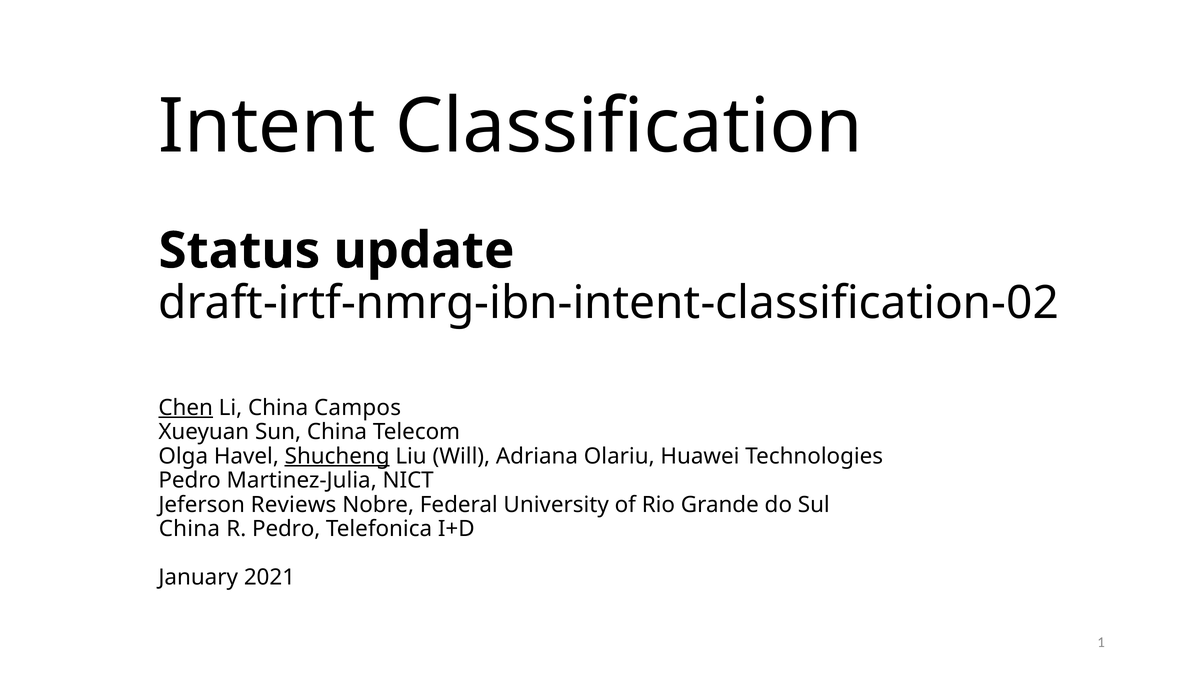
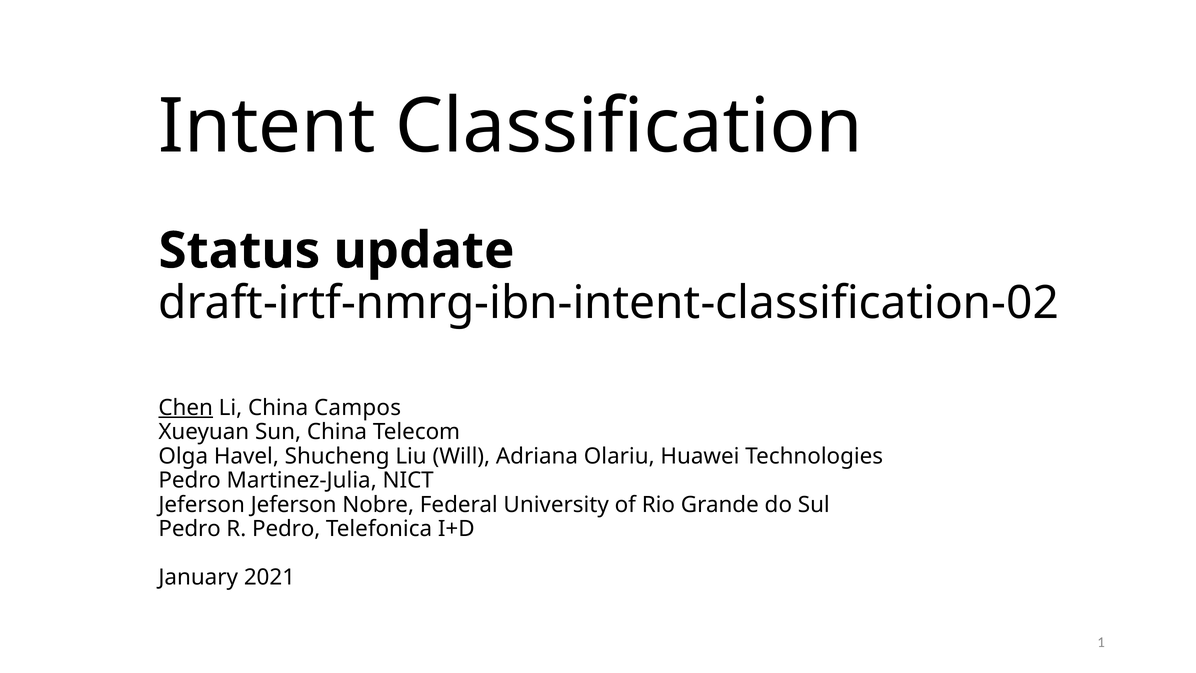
Shucheng underline: present -> none (337, 456)
Jeferson Reviews: Reviews -> Jeferson (294, 504)
China: China -> Pedro (190, 529)
